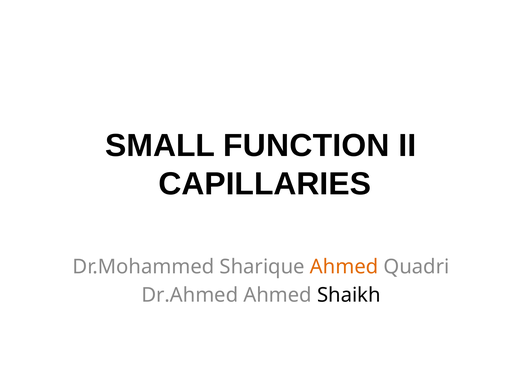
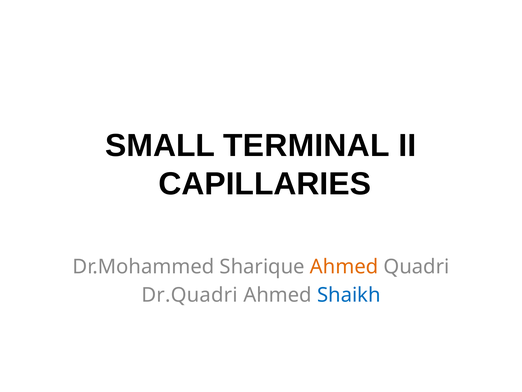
FUNCTION: FUNCTION -> TERMINAL (306, 146)
Dr.Ahmed: Dr.Ahmed -> Dr.Quadri (190, 295)
Shaikh colour: black -> blue (349, 295)
